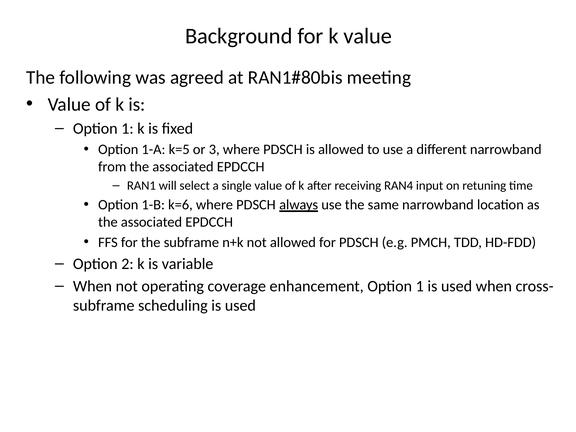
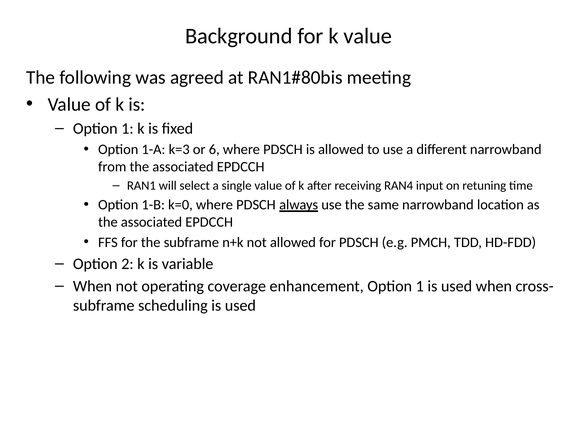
k=5: k=5 -> k=3 (179, 149)
3: 3 -> 6 (214, 149)
k=6: k=6 -> k=0 (180, 205)
